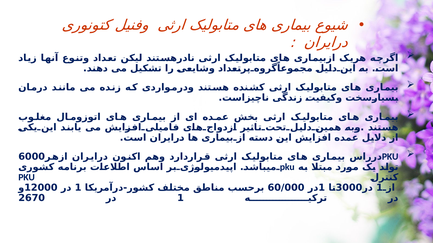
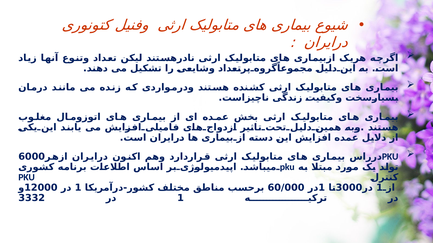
2670: 2670 -> 3332 (32, 199)
